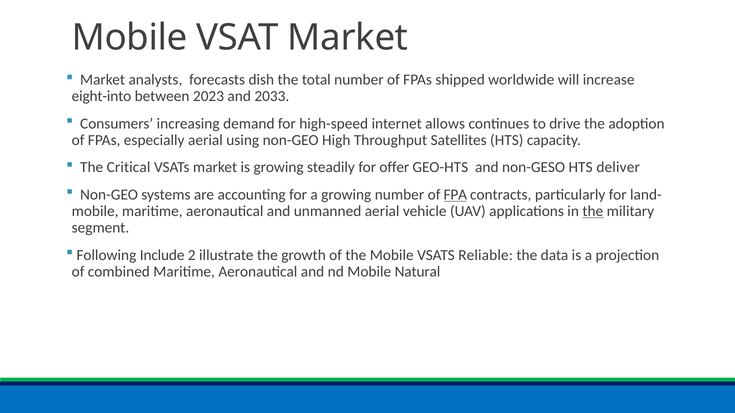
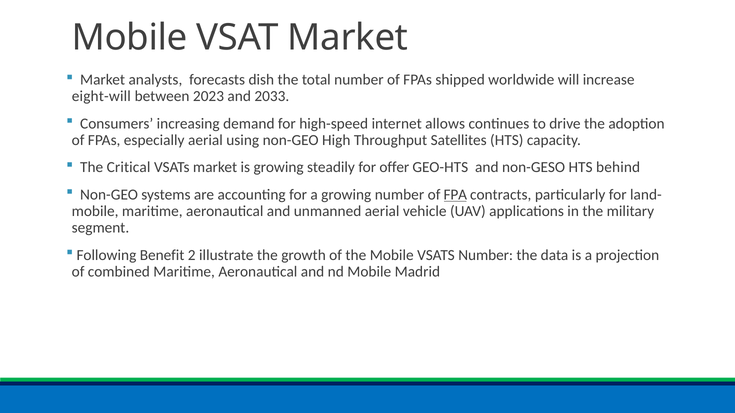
eight-into: eight-into -> eight-will (101, 96)
deliver: deliver -> behind (618, 168)
the underline: present -> none (593, 211)
Include: Include -> Benefit (162, 255)
VSATS Reliable: Reliable -> Number (486, 255)
Natural: Natural -> Madrid (417, 272)
